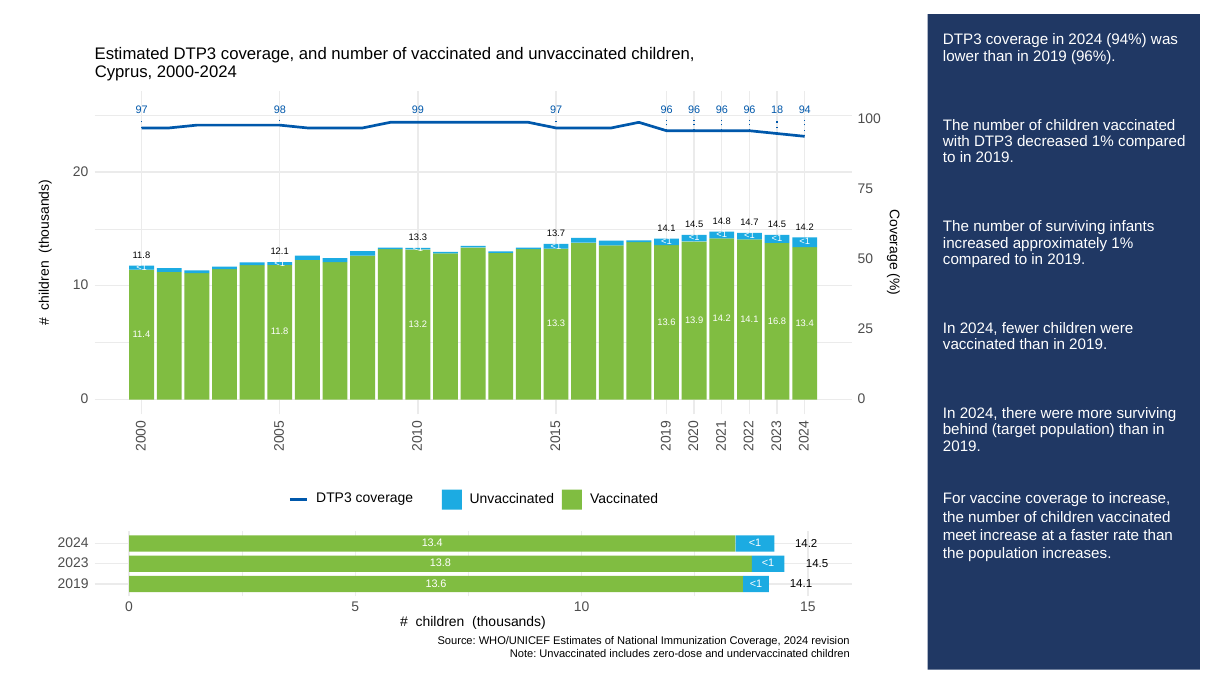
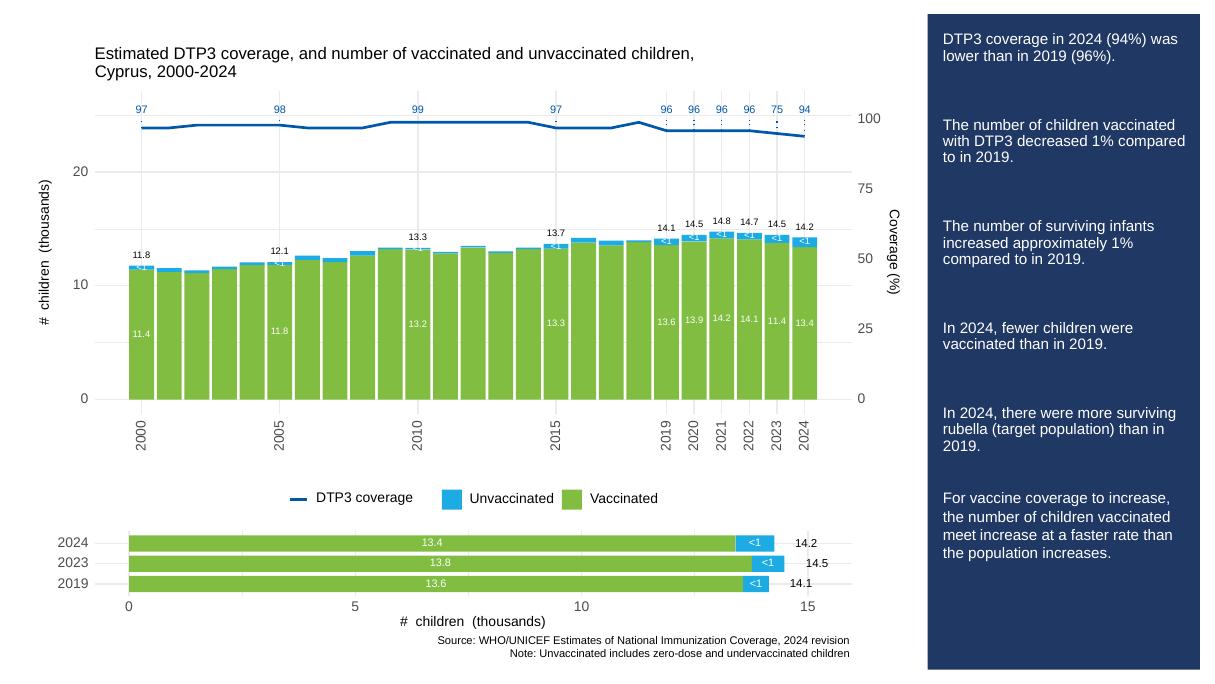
96 18: 18 -> 75 (777, 110)
16.8: 16.8 -> 11.4 (777, 321)
behind: behind -> rubella (965, 429)
